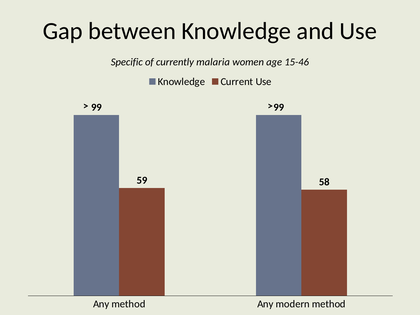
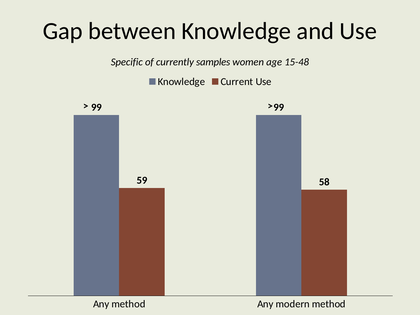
malaria: malaria -> samples (213, 62)
15-46: 15-46 -> 15-48 (297, 62)
